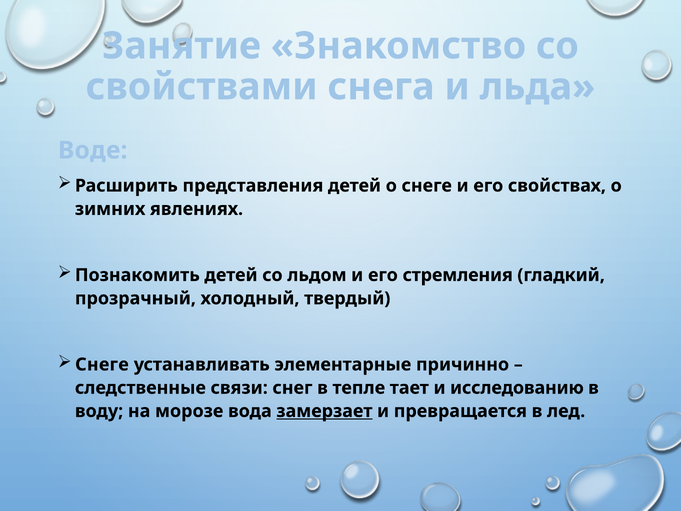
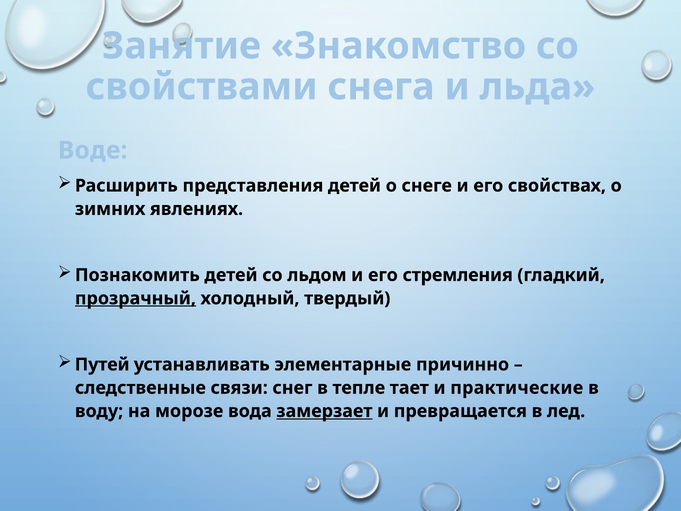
прозрачный underline: none -> present (135, 298)
Снеге: Снеге -> Путей (102, 364)
исследованию: исследованию -> практические (517, 388)
